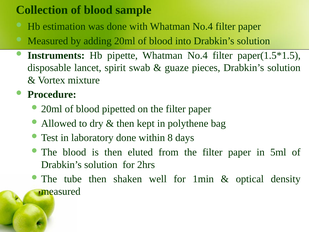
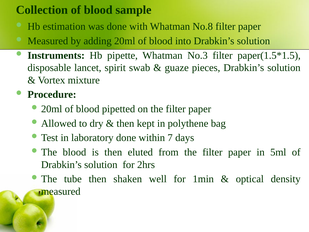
with Whatman No.4: No.4 -> No.8 (203, 26)
pipette Whatman No.4: No.4 -> No.3 (198, 55)
8: 8 -> 7 (170, 138)
